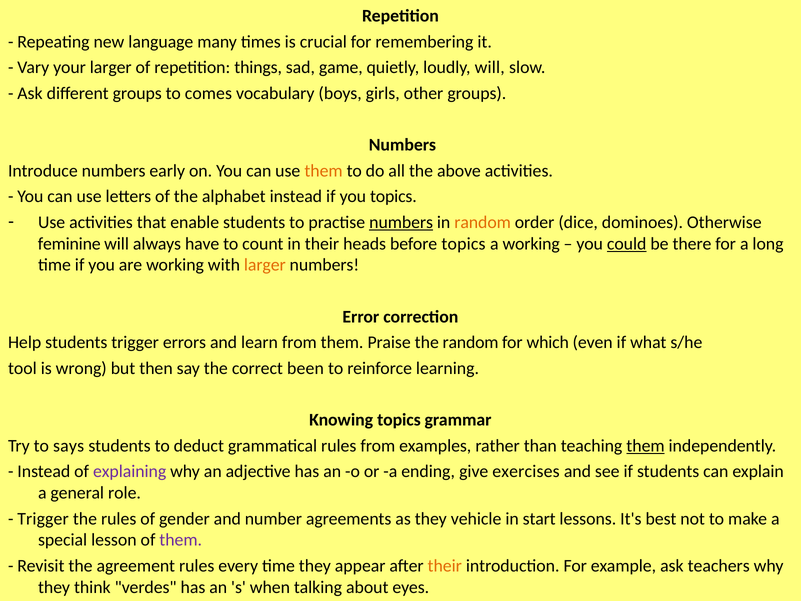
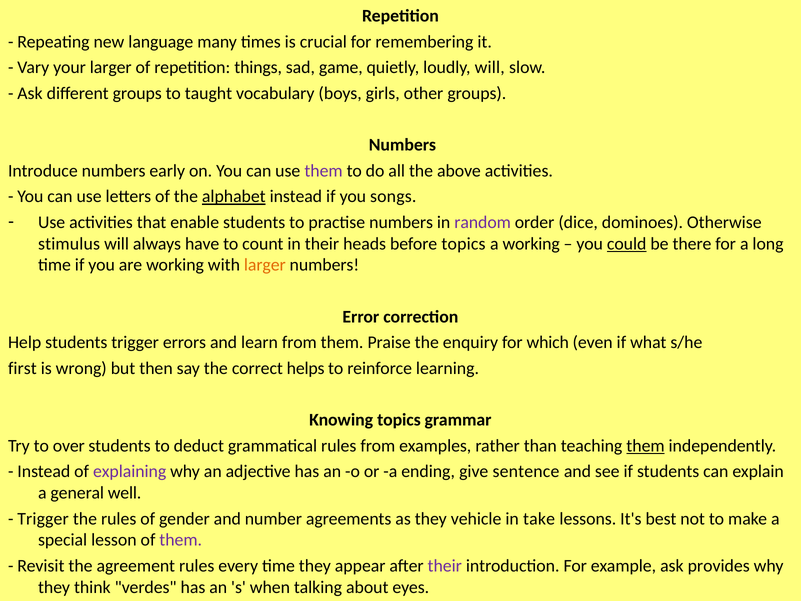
comes: comes -> taught (208, 93)
them colour: orange -> purple (324, 171)
alphabet underline: none -> present (234, 196)
you topics: topics -> songs (393, 196)
numbers underline: present -> none (401, 222)
random colour: orange -> purple (483, 222)
feminine: feminine -> stimulus (69, 244)
the random: random -> enquiry (470, 342)
tool: tool -> first (22, 368)
been: been -> helps (306, 368)
says: says -> over (69, 446)
exercises: exercises -> sentence (526, 471)
role: role -> well (125, 493)
start: start -> take (539, 519)
their colour: orange -> purple (445, 566)
teachers: teachers -> provides (719, 566)
